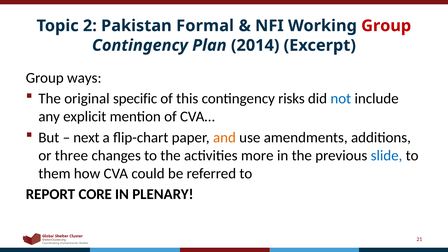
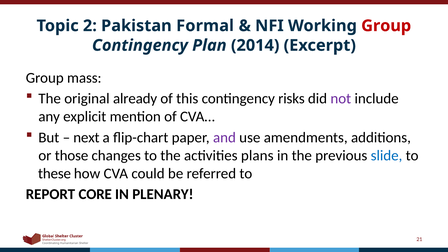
ways: ways -> mass (84, 78)
specific: specific -> already (135, 99)
not colour: blue -> purple (341, 99)
and colour: orange -> purple (224, 138)
three: three -> those (72, 156)
more: more -> plans (257, 156)
them: them -> these (55, 173)
